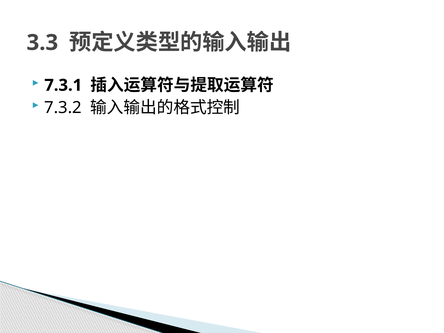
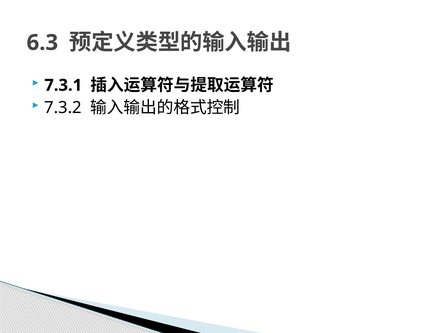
3.3: 3.3 -> 6.3 (42, 43)
